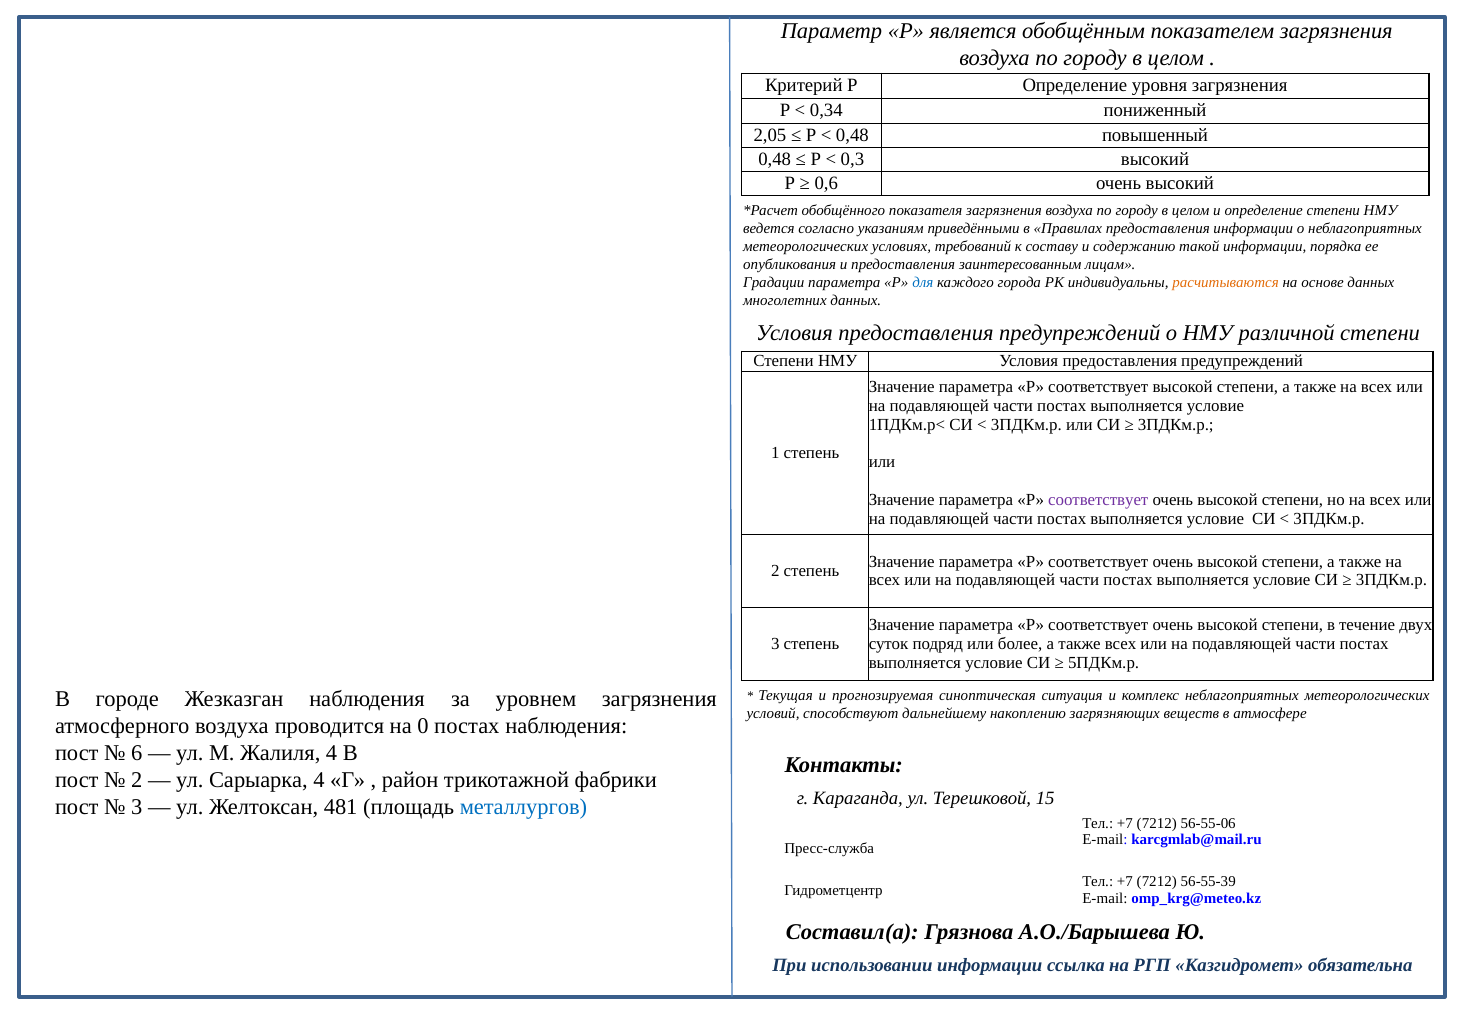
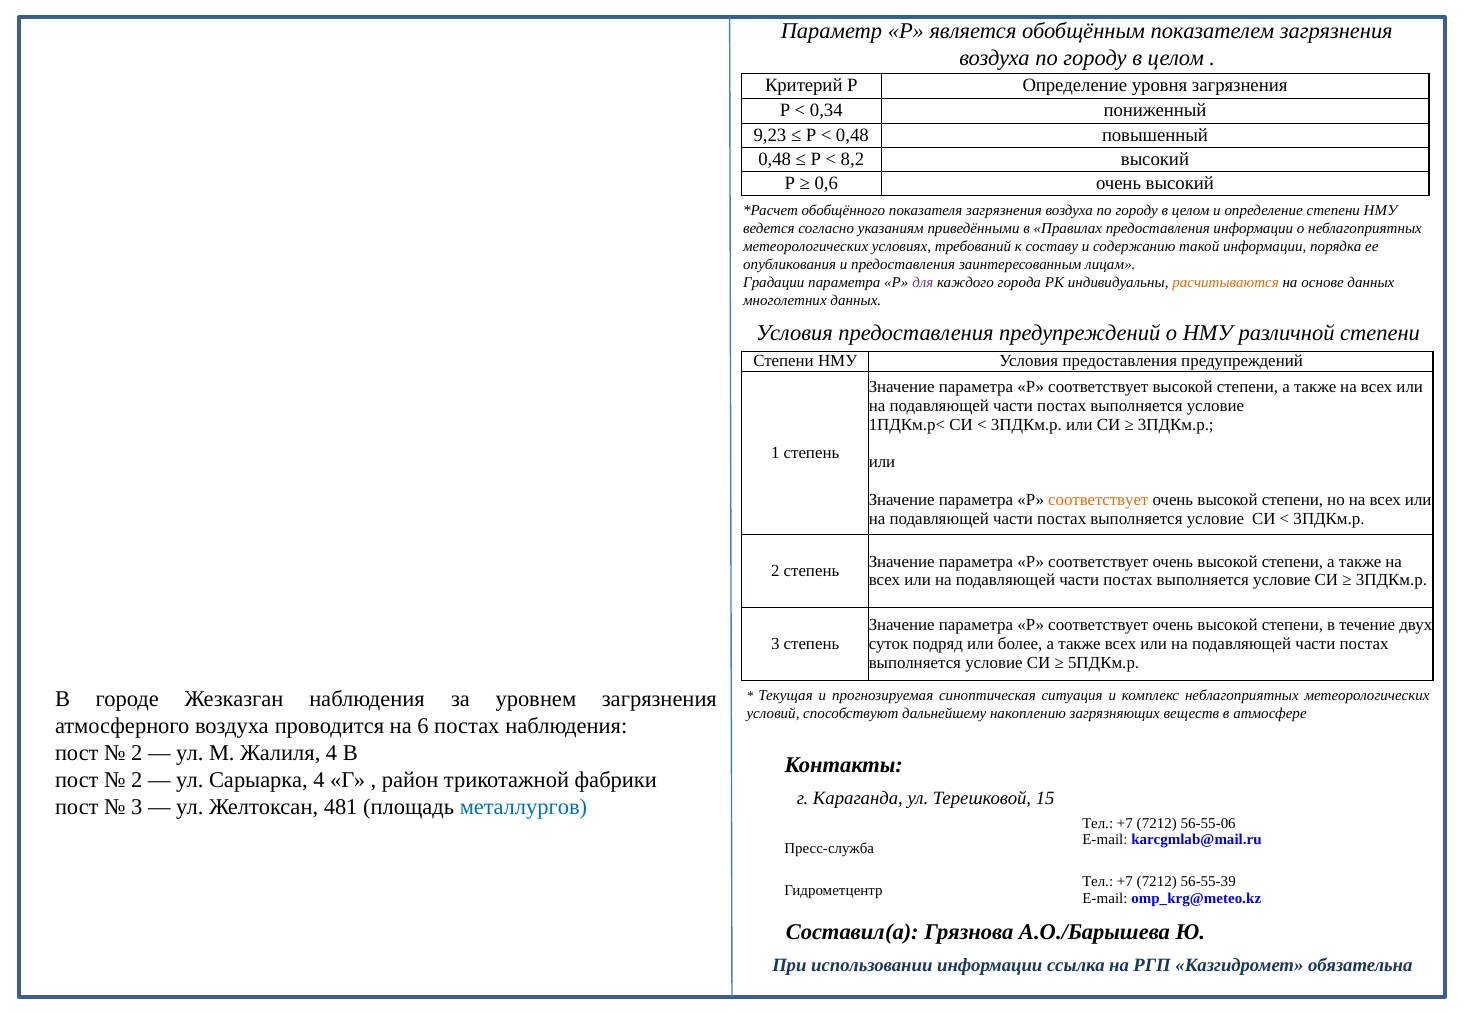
2,05: 2,05 -> 9,23 (770, 135)
0,3: 0,3 -> 8,2 (852, 159)
для colour: blue -> purple (923, 283)
соответствует colour: purple -> orange (1098, 499)
0: 0 -> 6 (423, 726)
6: 6 -> 2 (137, 753)
